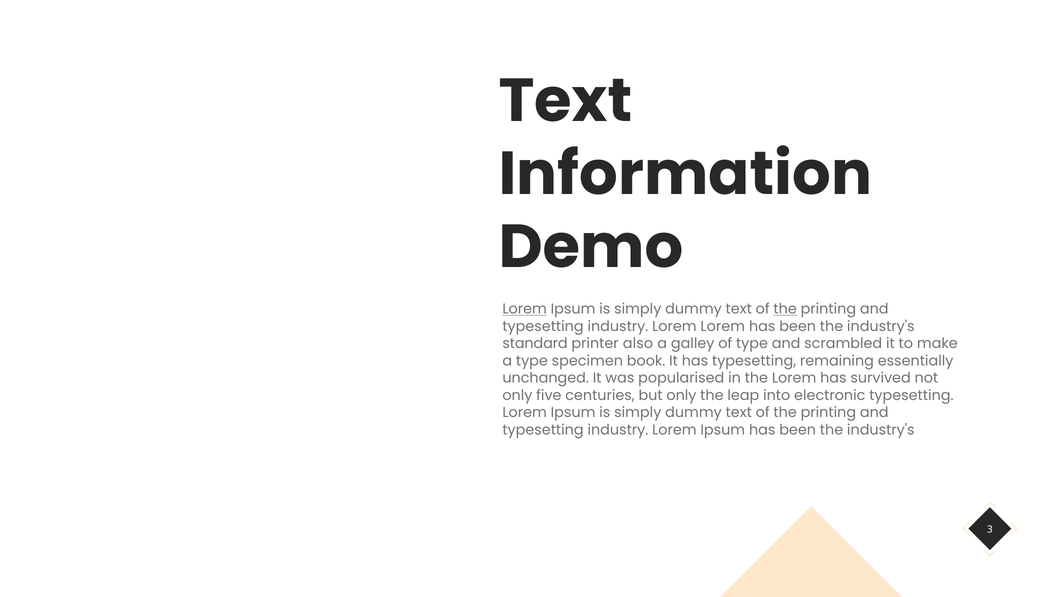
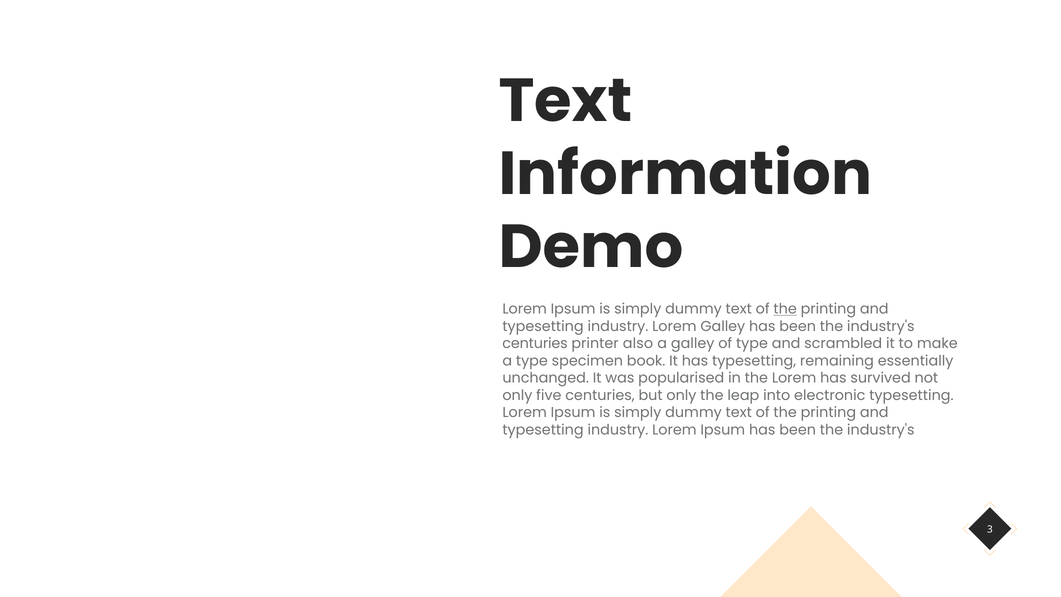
Lorem underline: present -> none (525, 309)
Lorem Lorem: Lorem -> Galley (723, 326)
standard: standard -> centuries (535, 343)
